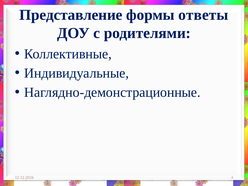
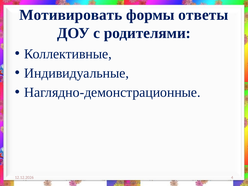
Представление: Представление -> Мотивировать (71, 15)
